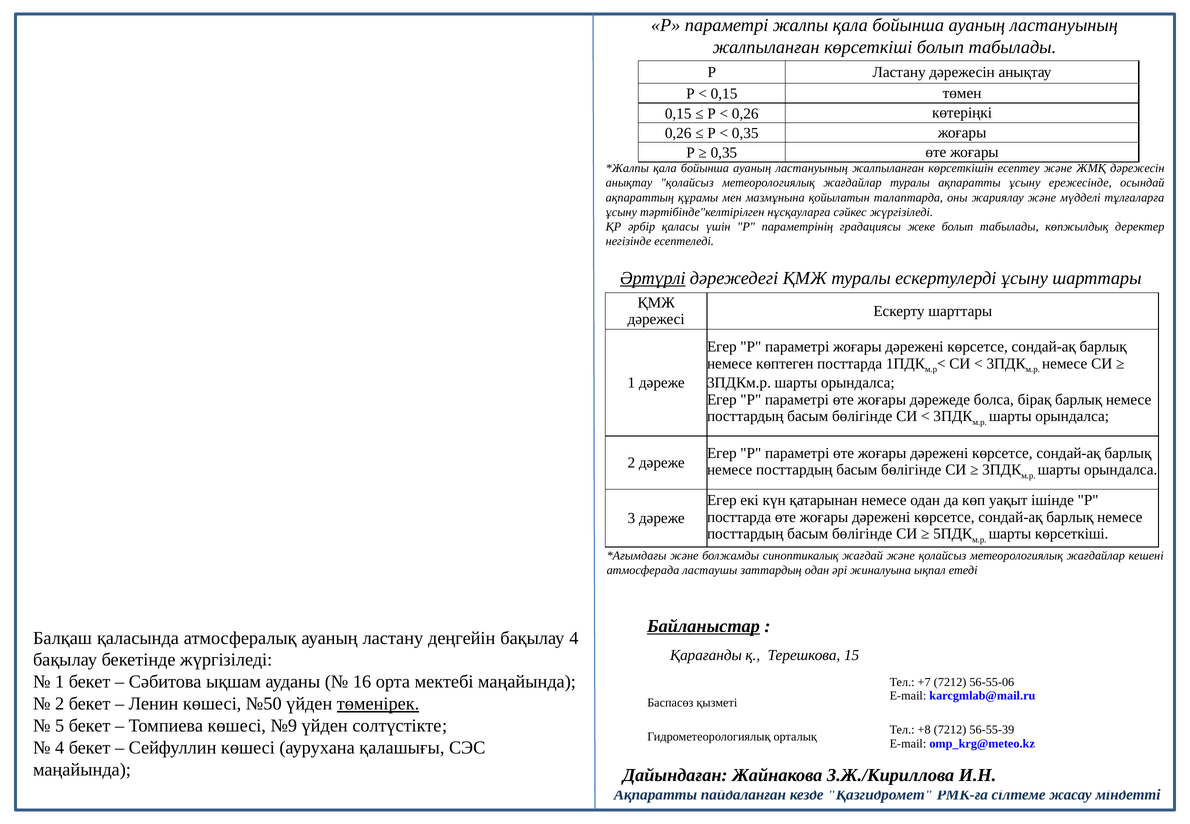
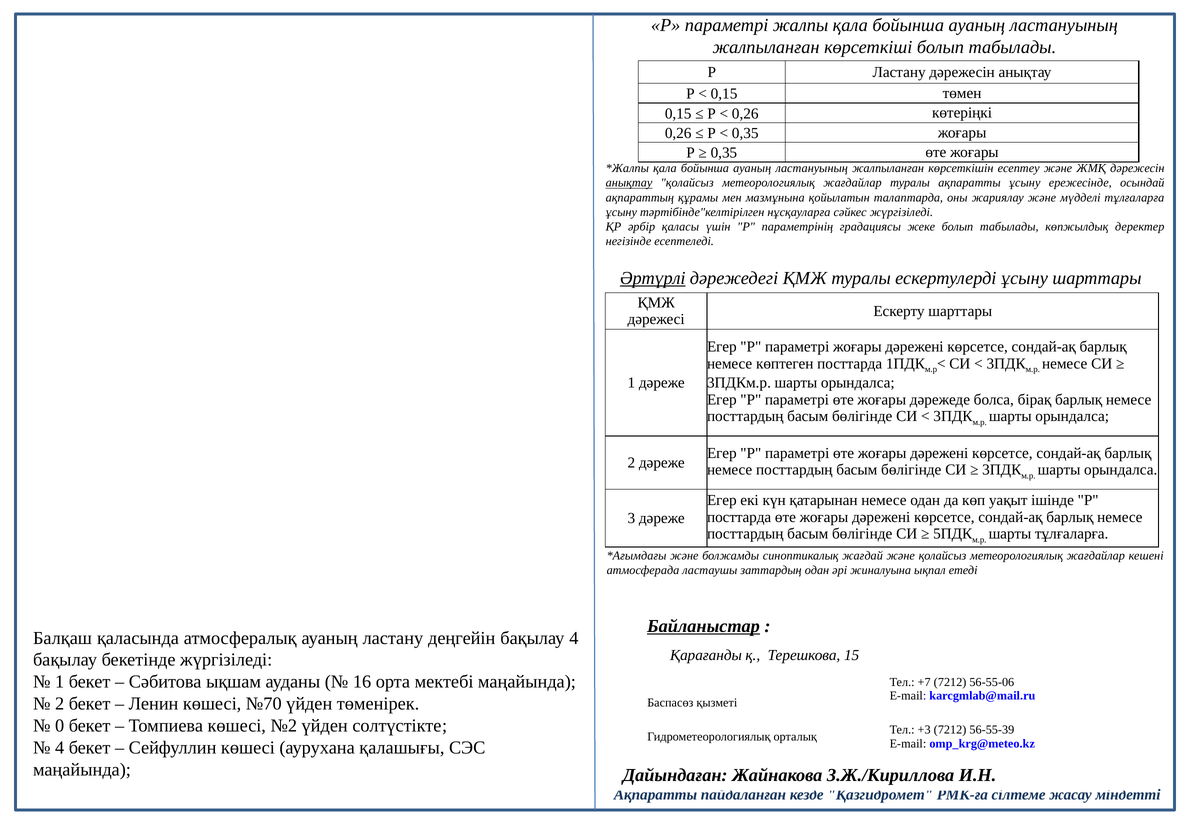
анықтау underline: none -> present (629, 183)
шарты көрсеткіші: көрсеткіші -> тұлғаларға (1072, 534)
№50: №50 -> №70 (264, 704)
төменірек underline: present -> none (378, 704)
5: 5 -> 0 (60, 726)
№9: №9 -> №2 (284, 726)
+8: +8 -> +3 (924, 730)
